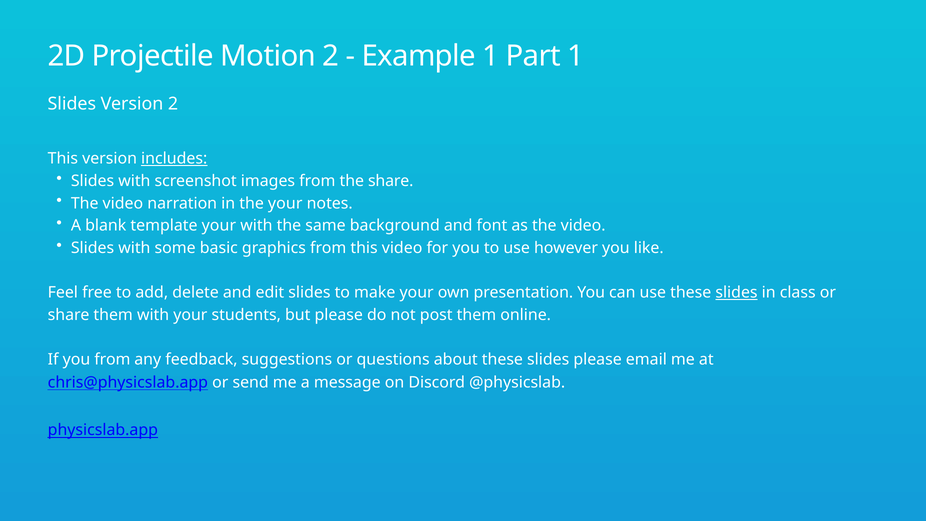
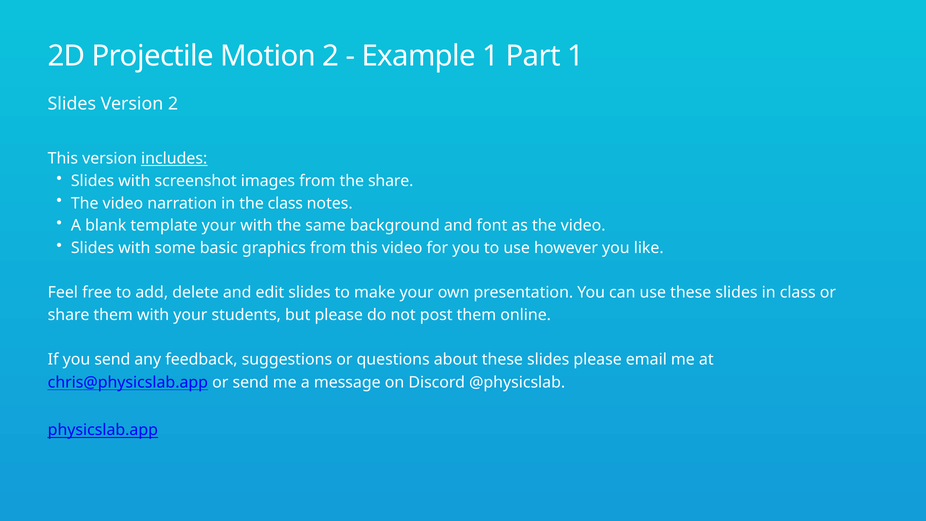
the your: your -> class (285, 203)
slides underline: present -> none (737, 293)
you from: from -> send (112, 360)
